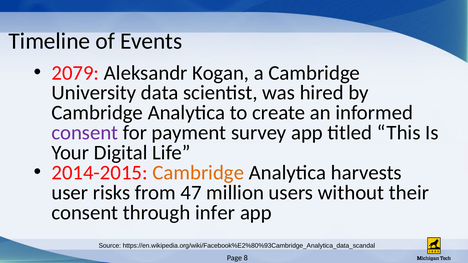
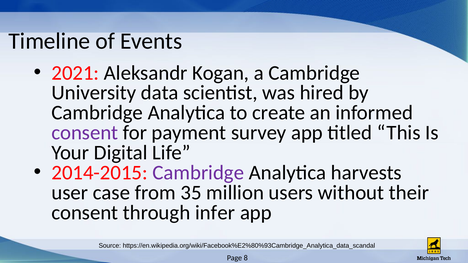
2079: 2079 -> 2021 (75, 73)
Cambridge colour: orange -> purple (198, 173)
risks: risks -> case (112, 193)
47: 47 -> 35 (191, 193)
